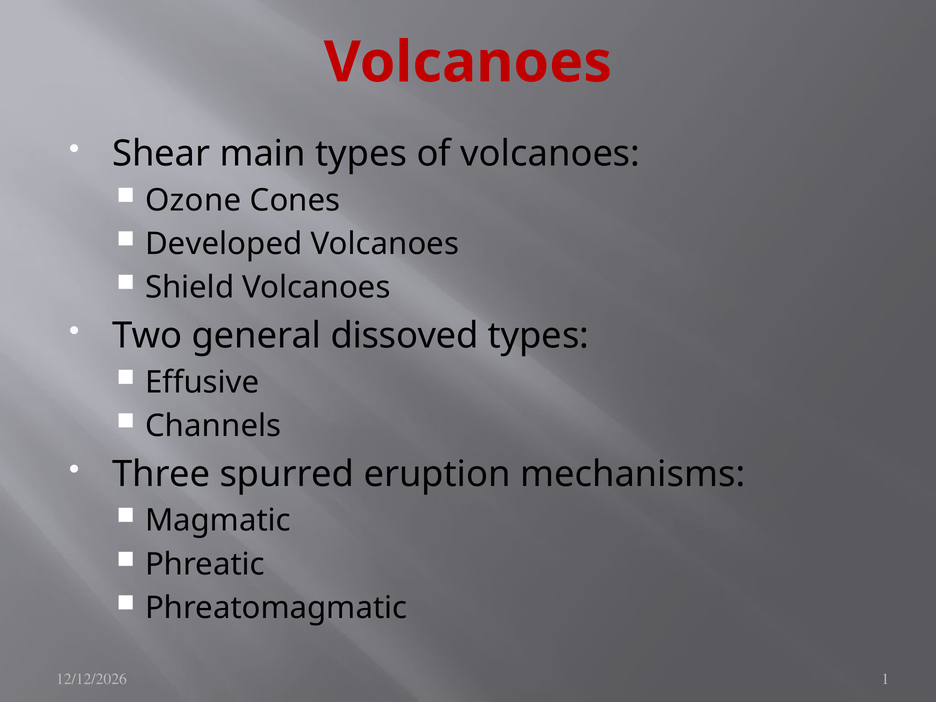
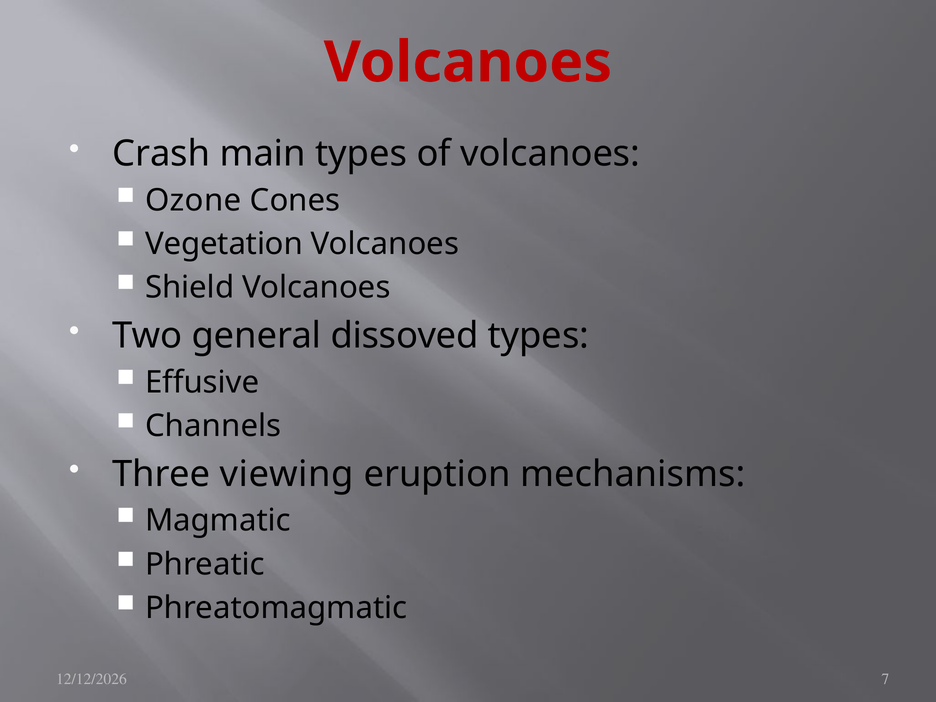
Shear: Shear -> Crash (161, 154)
Developed: Developed -> Vegetation (224, 244)
spurred: spurred -> viewing (287, 474)
1: 1 -> 7 (885, 679)
